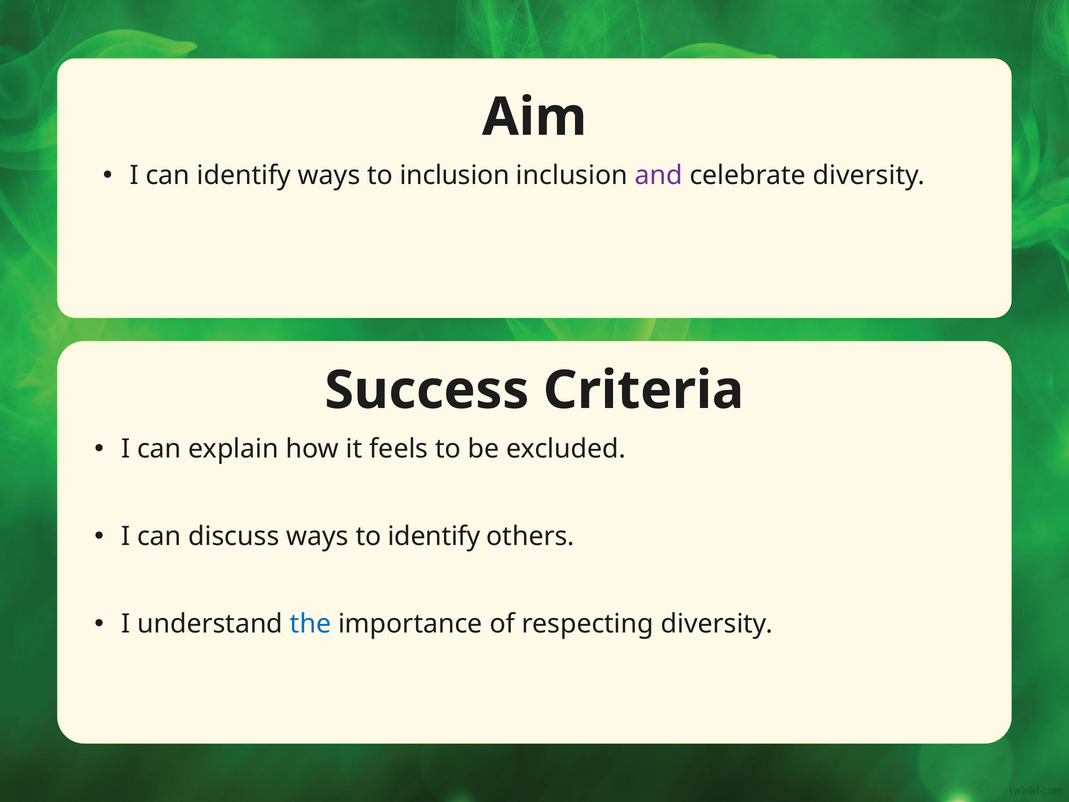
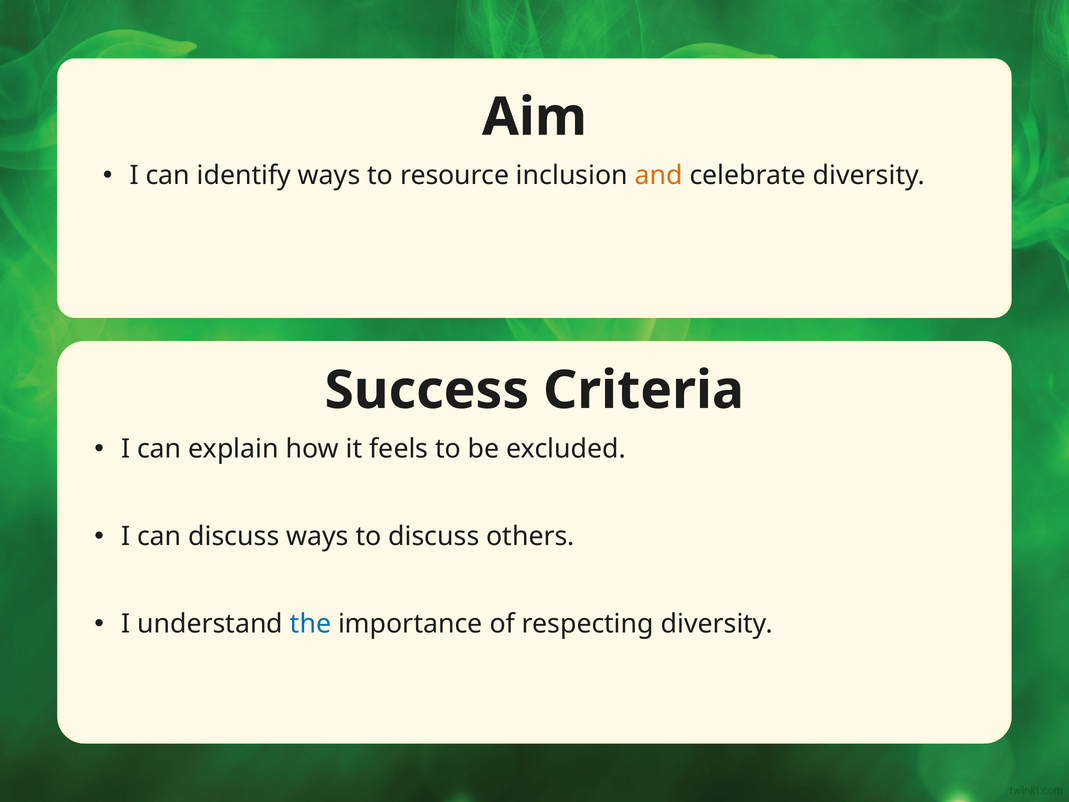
to inclusion: inclusion -> resource (455, 176)
and colour: purple -> orange (659, 176)
to identify: identify -> discuss (434, 536)
